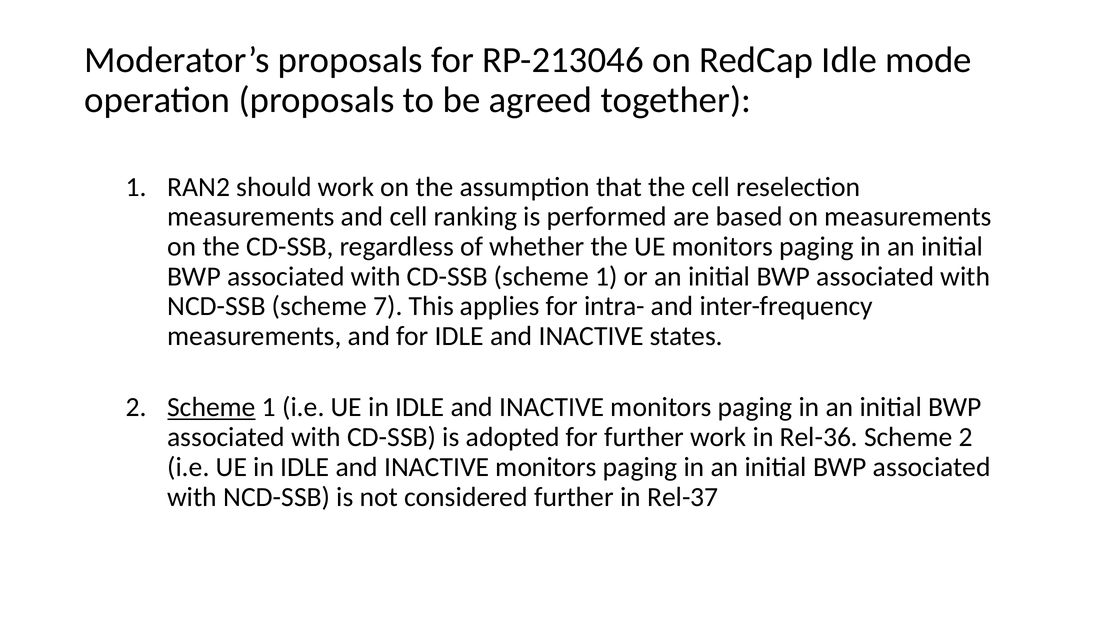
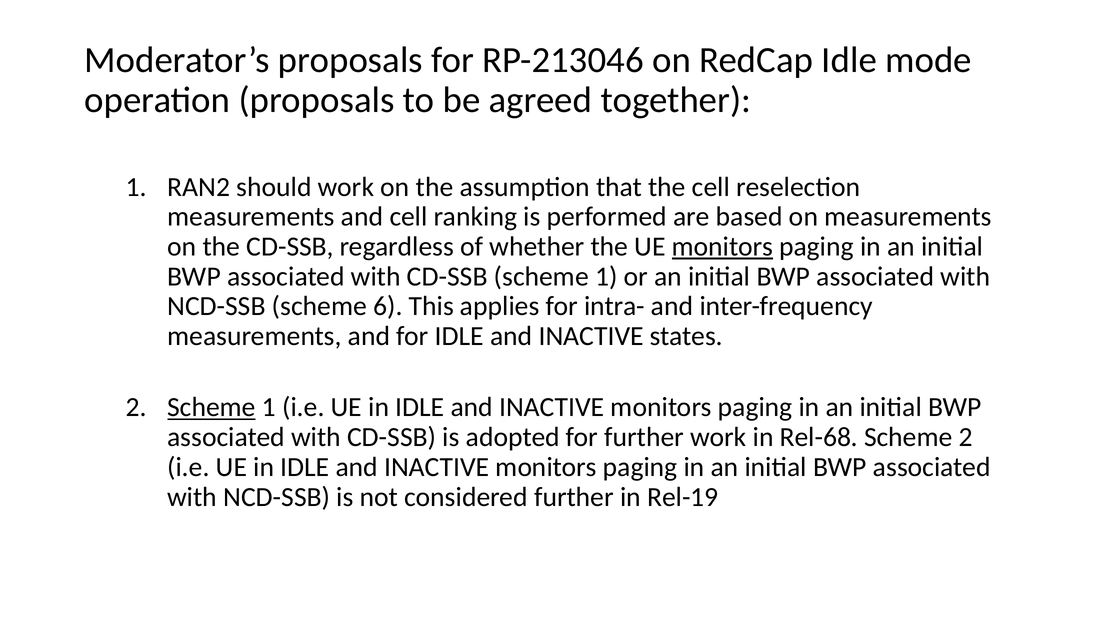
monitors underline: none -> present (723, 247)
7: 7 -> 6 (388, 306)
Rel-36: Rel-36 -> Rel-68 (819, 437)
Rel-37: Rel-37 -> Rel-19 (683, 497)
